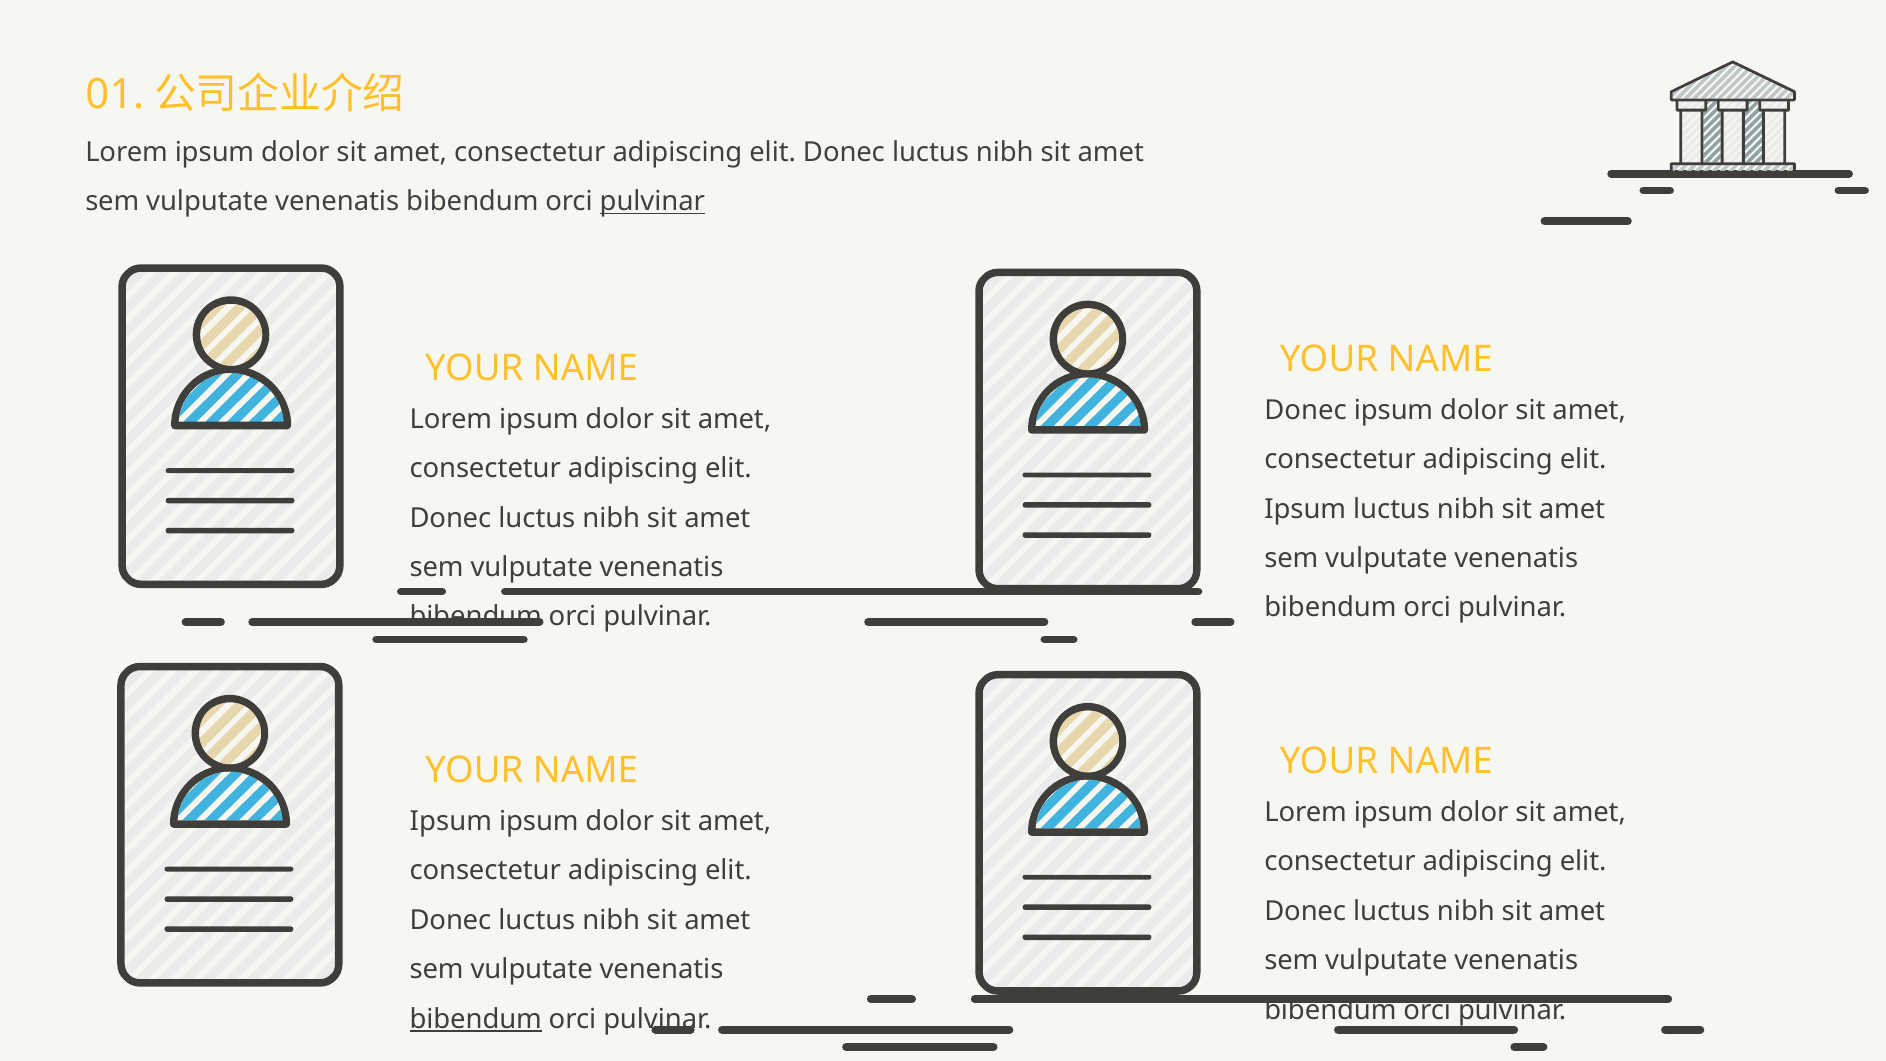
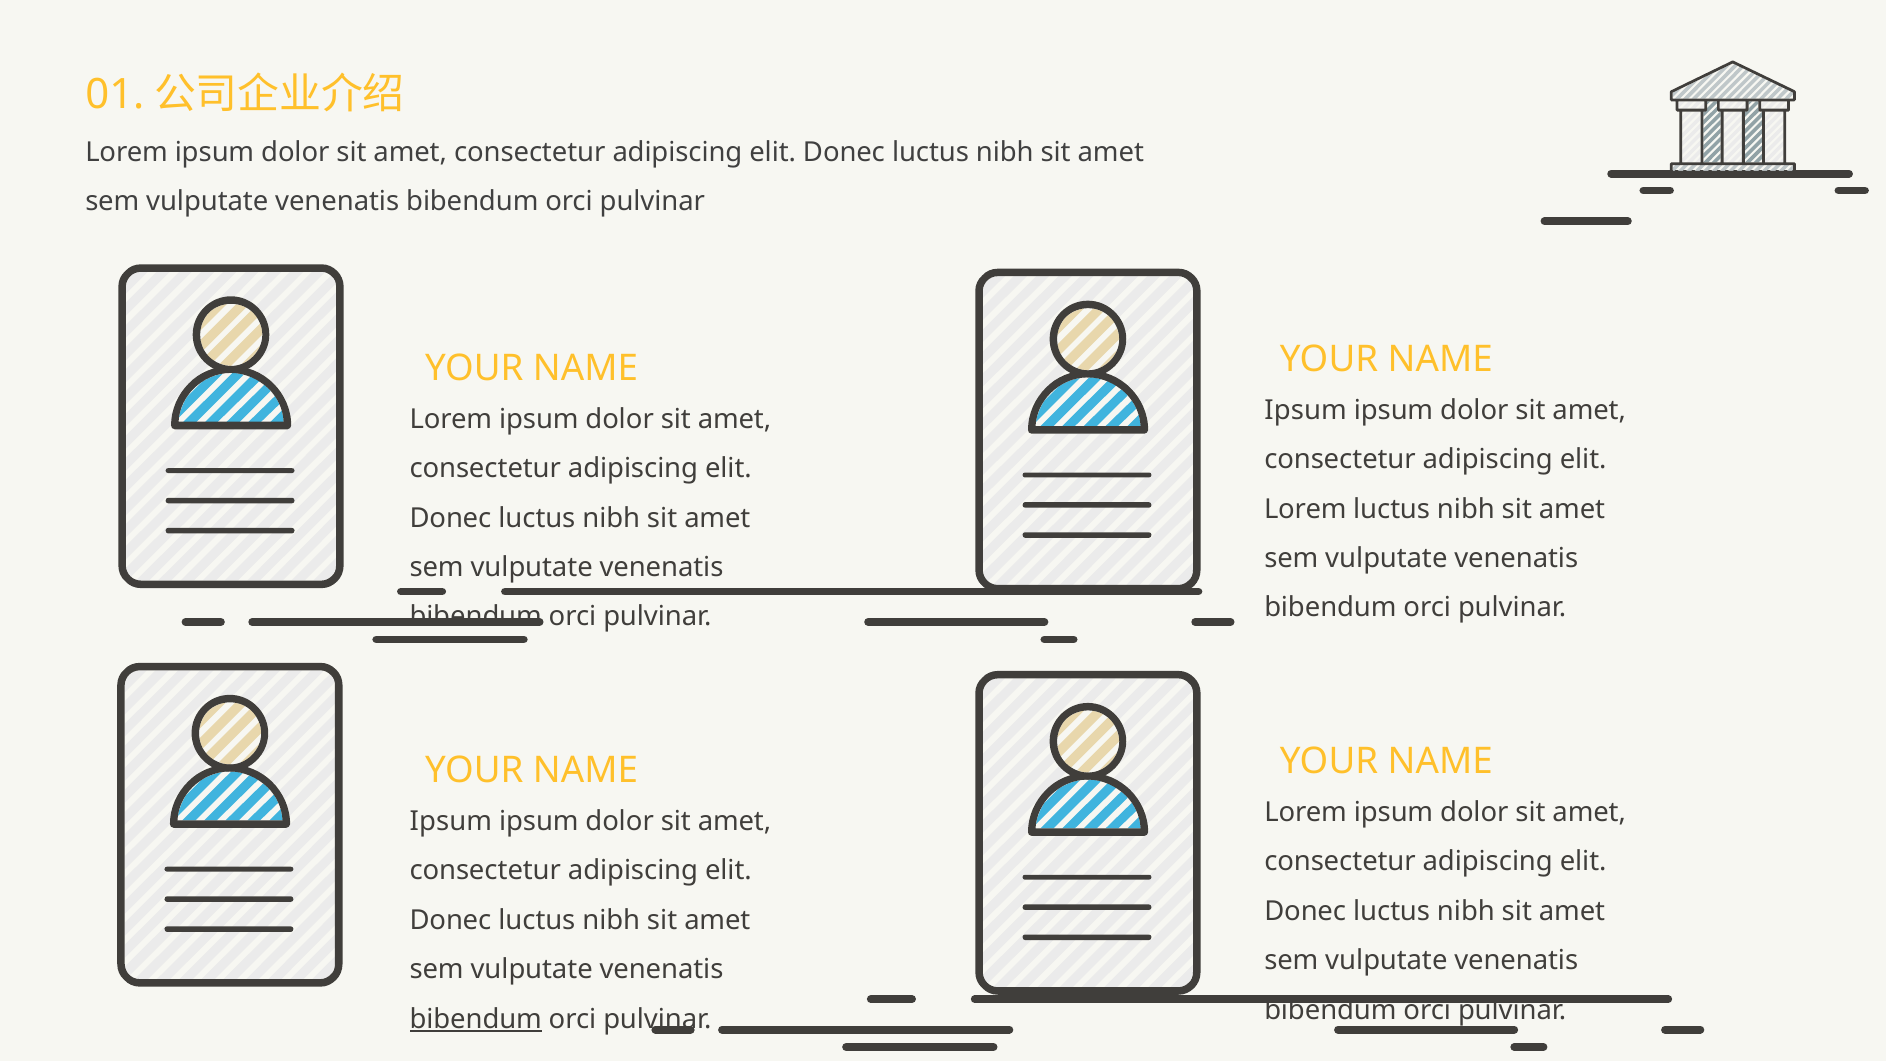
pulvinar underline: present -> none (652, 202)
Donec: Donec -> Ipsum (1306, 410)
Ipsum: Ipsum -> Lorem (1305, 509)
